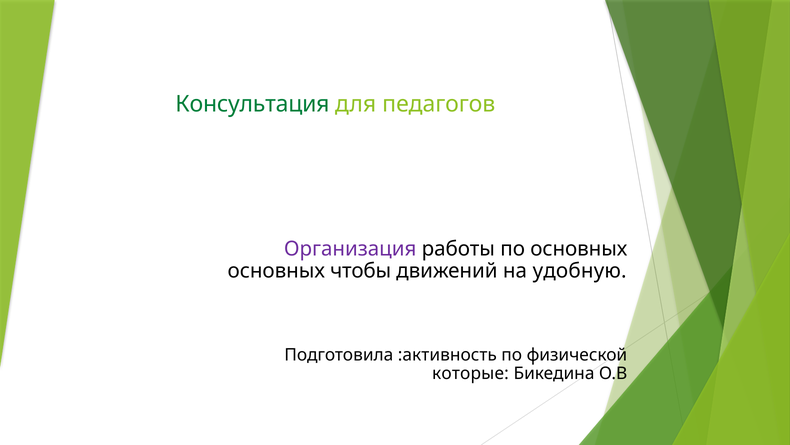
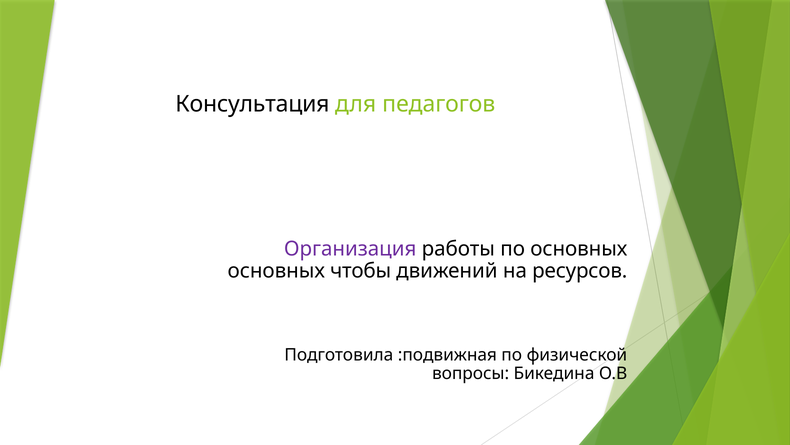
Консультация colour: green -> black (252, 104)
удобную: удобную -> ресурсов (580, 271)
:активность: :активность -> :подвижная (447, 354)
которые: которые -> вопросы (471, 373)
